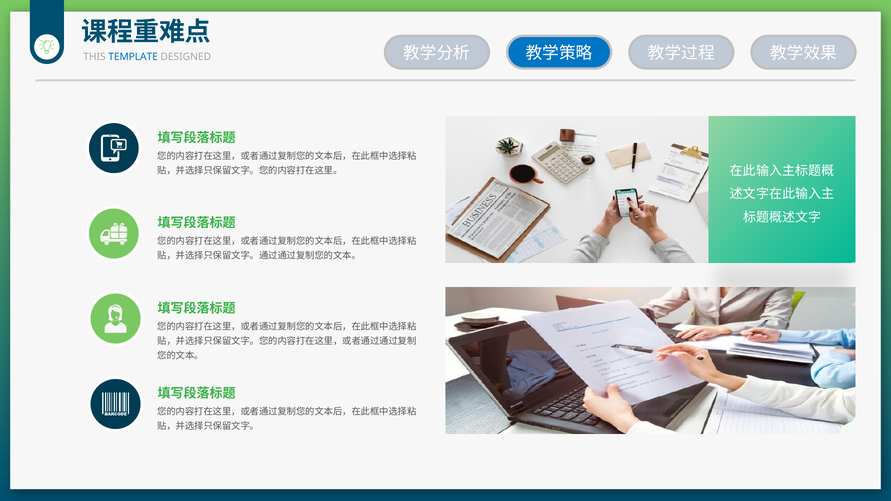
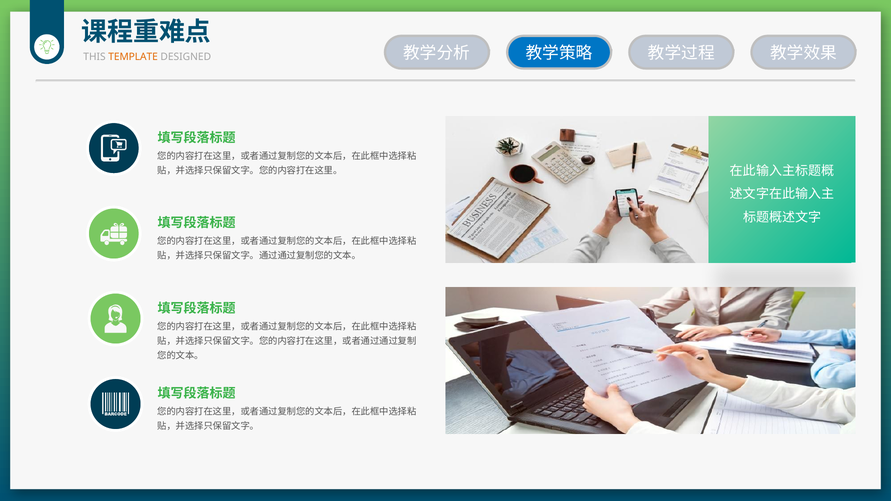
TEMPLATE colour: blue -> orange (133, 57)
